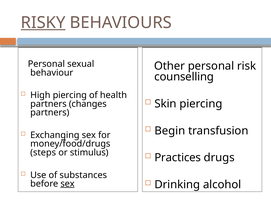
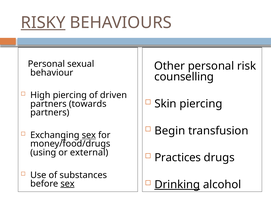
health: health -> driven (113, 95)
changes: changes -> towards (88, 104)
sex underline: none -> present (89, 135)
steps: steps -> using (43, 153)
stimulus: stimulus -> external (89, 153)
Drinking underline: none -> present (177, 185)
